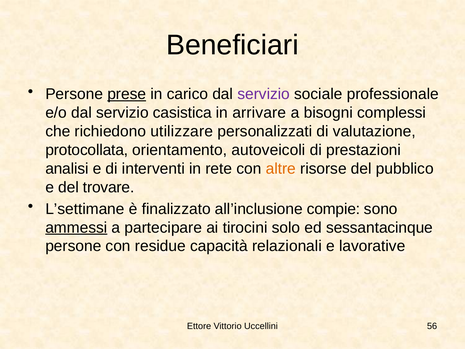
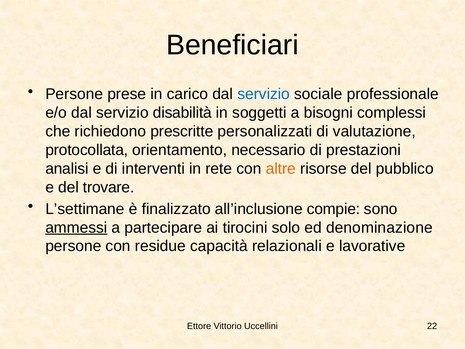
prese underline: present -> none (127, 94)
servizio colour: purple -> blue (264, 94)
casistica: casistica -> disabilità (182, 113)
arrivare: arrivare -> soggetti (259, 113)
utilizzare: utilizzare -> prescritte (182, 131)
autoveicoli: autoveicoli -> necessario (268, 150)
sessantacinque: sessantacinque -> denominazione (379, 227)
56: 56 -> 22 (432, 326)
